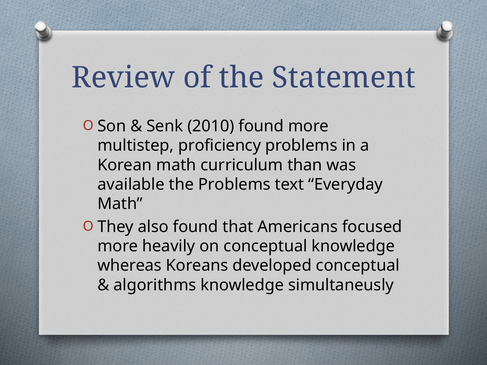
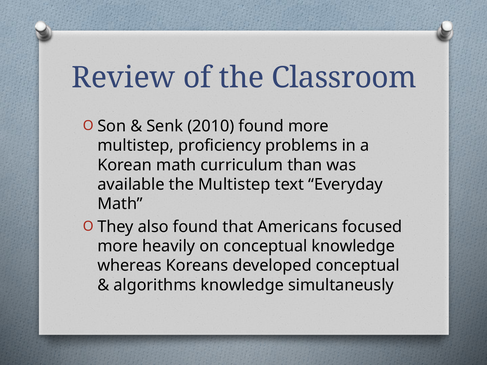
Statement: Statement -> Classroom (344, 78)
the Problems: Problems -> Multistep (234, 185)
